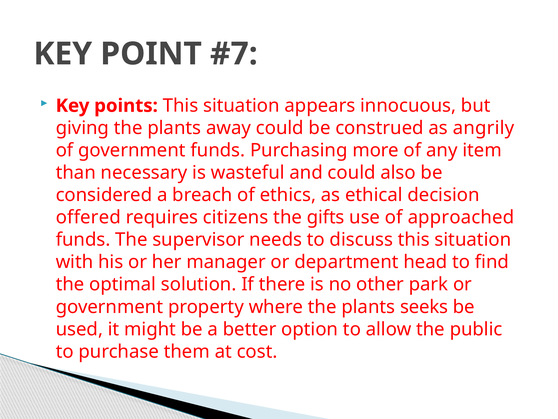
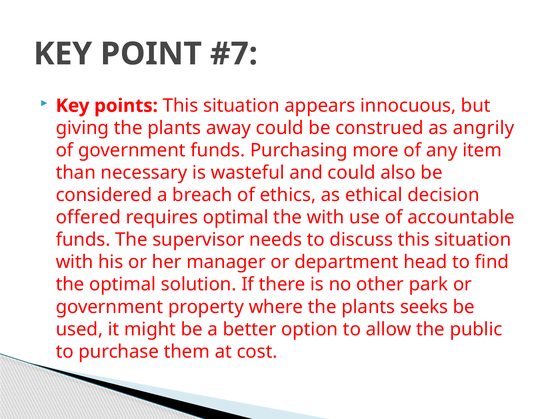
requires citizens: citizens -> optimal (236, 217)
the gifts: gifts -> with (326, 217)
approached: approached -> accountable (461, 217)
